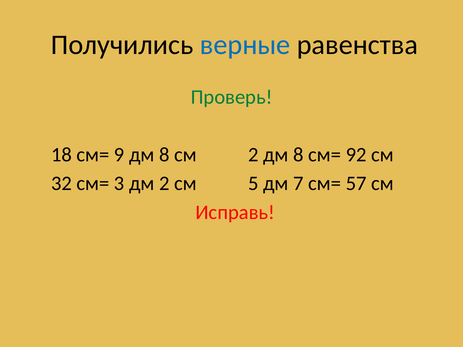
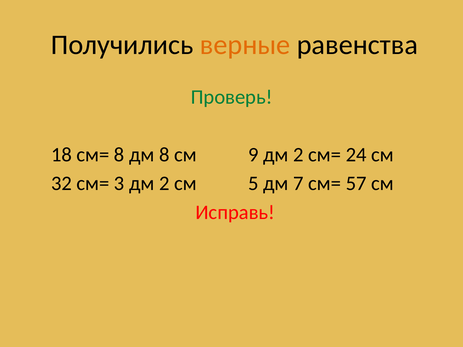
верные colour: blue -> orange (245, 45)
см= 9: 9 -> 8 (119, 155)
см 2: 2 -> 9 (253, 155)
8: 8 -> 2 (298, 155)
92: 92 -> 24 (356, 155)
